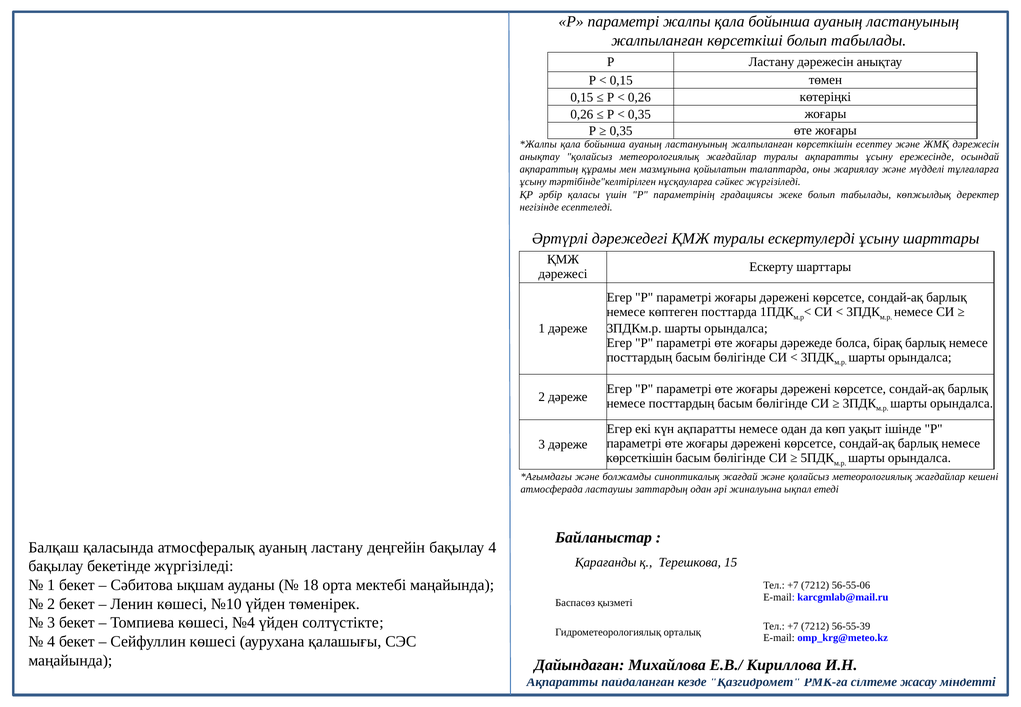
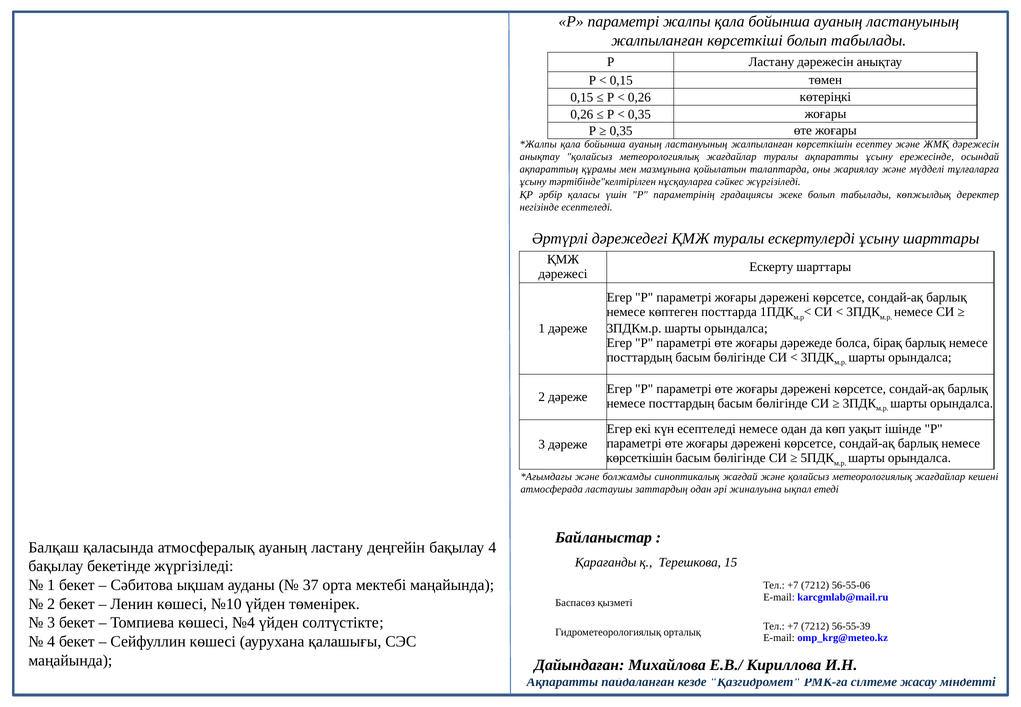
күн ақпаратты: ақпаратты -> есептеледі (707, 429)
18: 18 -> 37 (311, 585)
